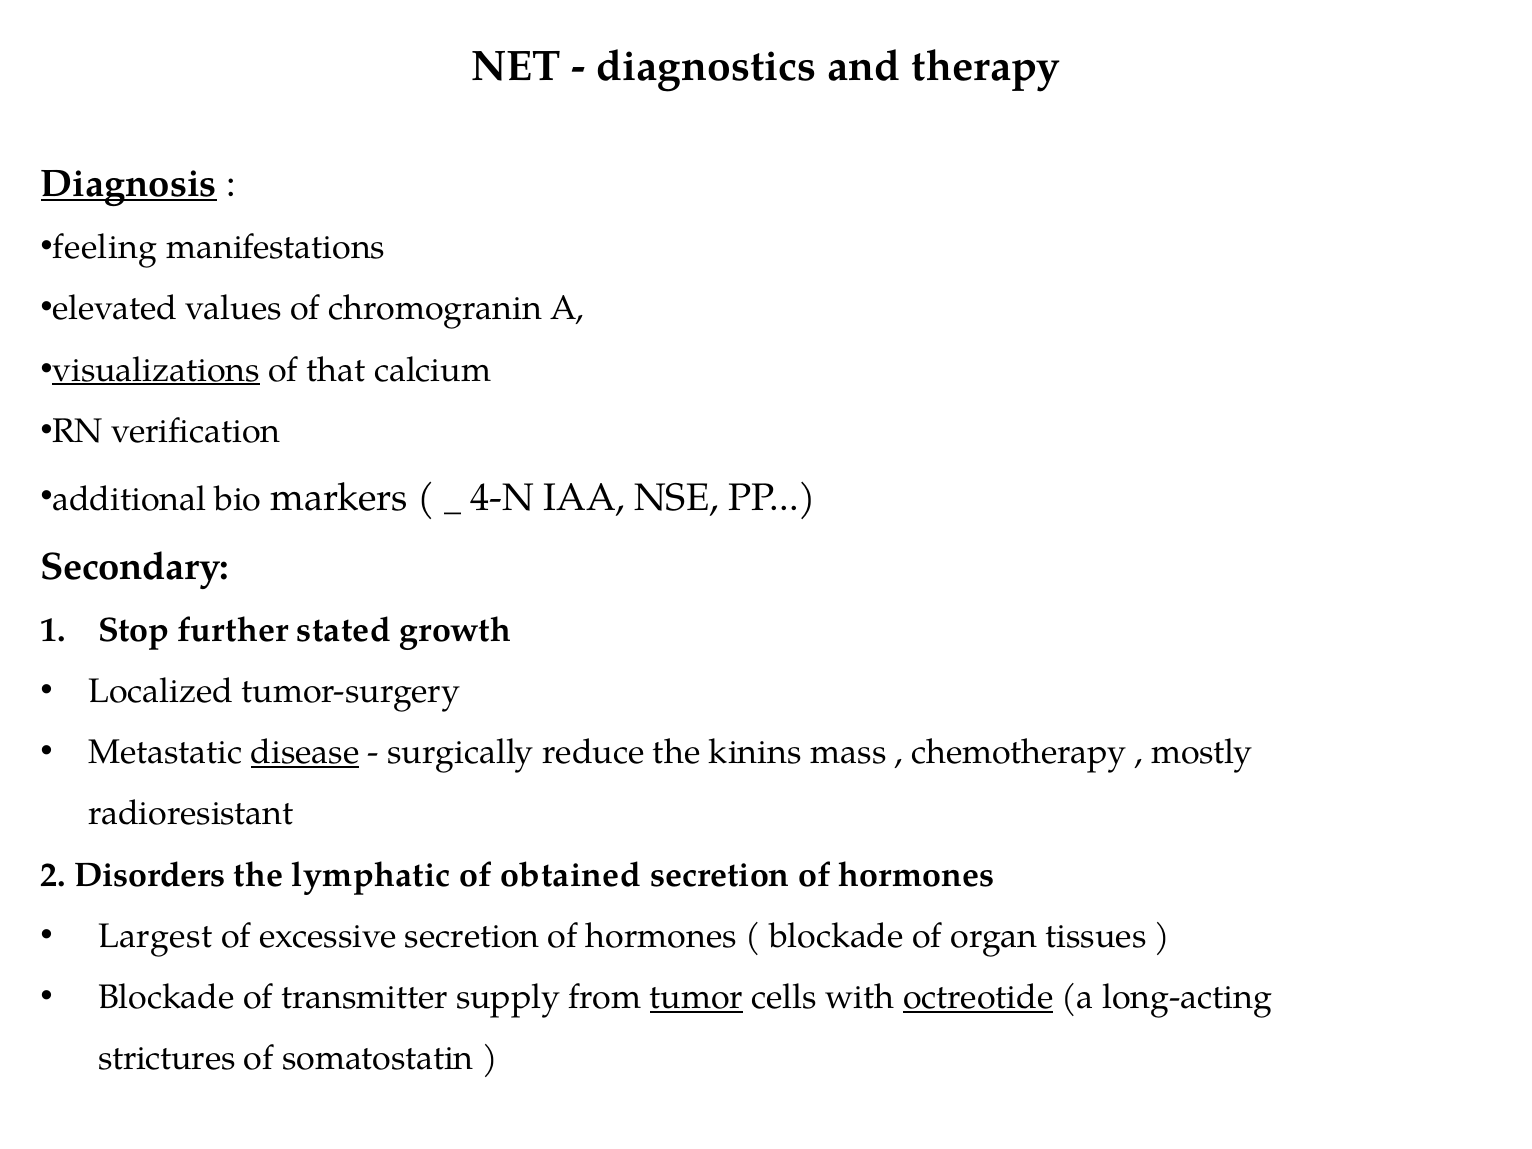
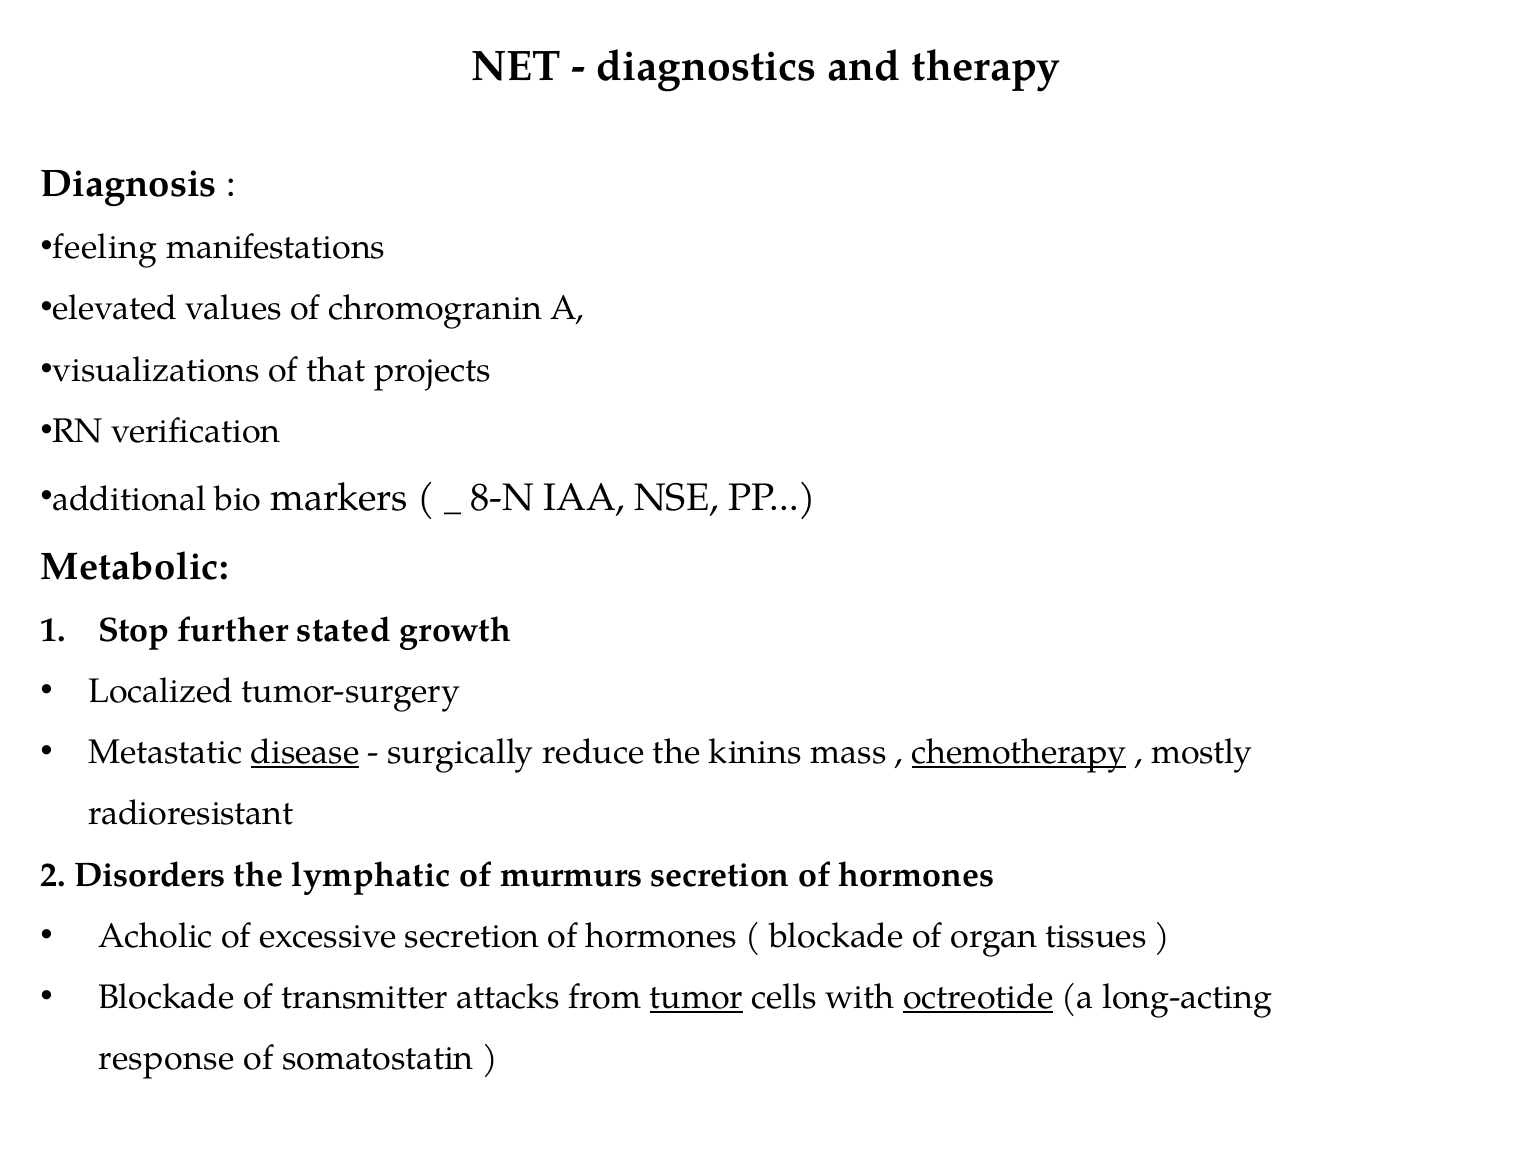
Diagnosis underline: present -> none (129, 184)
visualizations underline: present -> none (156, 370)
calcium: calcium -> projects (433, 370)
4-N: 4-N -> 8-N (503, 498)
Secondary: Secondary -> Metabolic (135, 567)
chemotherapy underline: none -> present (1019, 753)
obtained: obtained -> murmurs (571, 875)
Largest: Largest -> Acholic (156, 936)
supply: supply -> attacks (508, 997)
strictures: strictures -> response (167, 1059)
